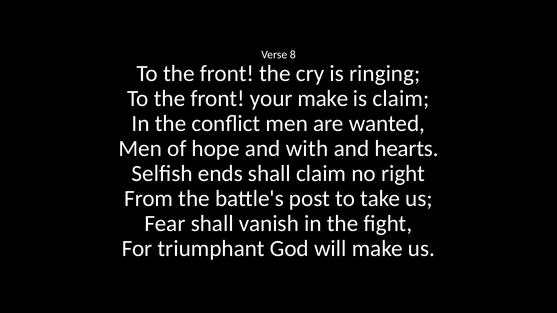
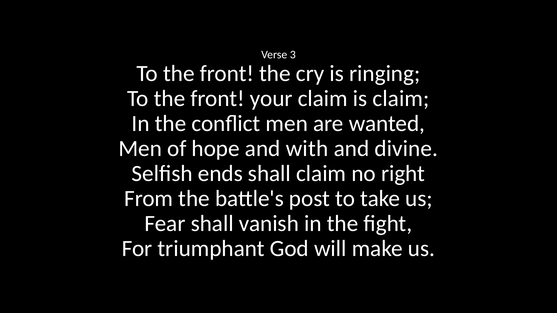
8: 8 -> 3 (293, 55)
your make: make -> claim (323, 99)
hearts: hearts -> divine (406, 149)
